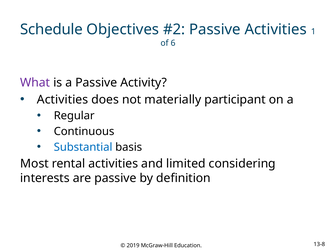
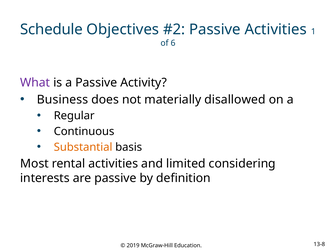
Activities: Activities -> Business (63, 100)
participant: participant -> disallowed (235, 100)
Substantial colour: blue -> orange (83, 147)
